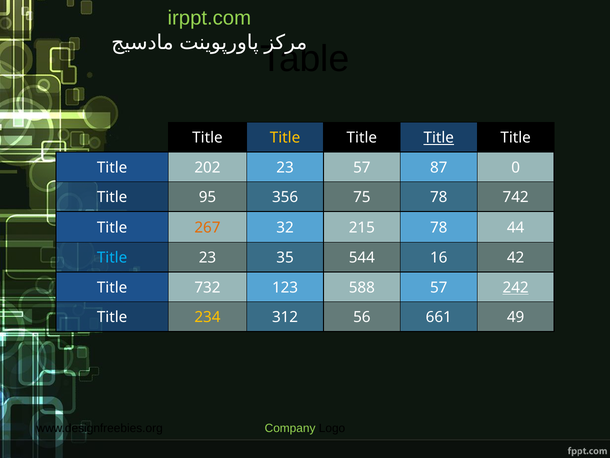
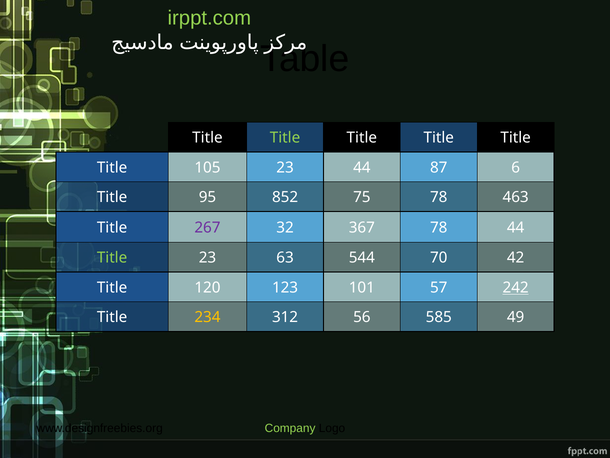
Title colour: yellow -> light green (285, 138)
Title underline: present -> none (439, 138)
202: 202 -> 105 (207, 167)
23 57: 57 -> 44 (362, 167)
0: 0 -> 6 (516, 167)
356: 356 -> 852 (285, 197)
742: 742 -> 463 (516, 197)
267 colour: orange -> purple (207, 227)
215: 215 -> 367 (362, 227)
Title colour: light blue -> light green (112, 258)
35: 35 -> 63 (285, 258)
16: 16 -> 70 (439, 258)
732: 732 -> 120 (207, 287)
588: 588 -> 101 (362, 287)
661: 661 -> 585 (439, 317)
